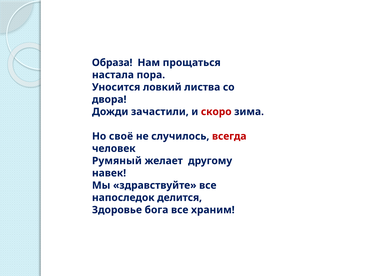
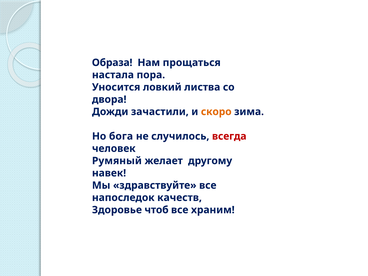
скоро colour: red -> orange (216, 112)
своё: своё -> бога (121, 136)
делится: делится -> качеств (180, 198)
бога: бога -> чтоб (157, 210)
